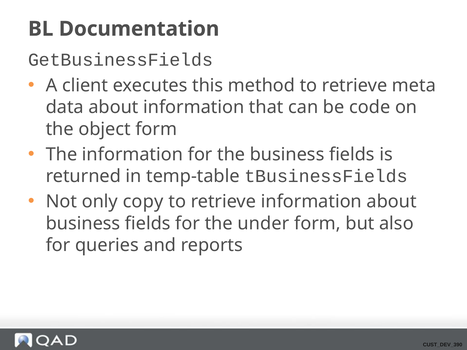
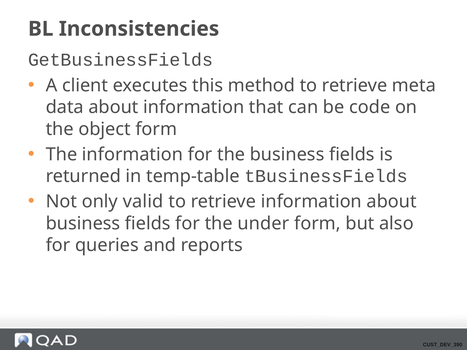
Documentation: Documentation -> Inconsistencies (139, 29)
copy: copy -> valid (143, 202)
